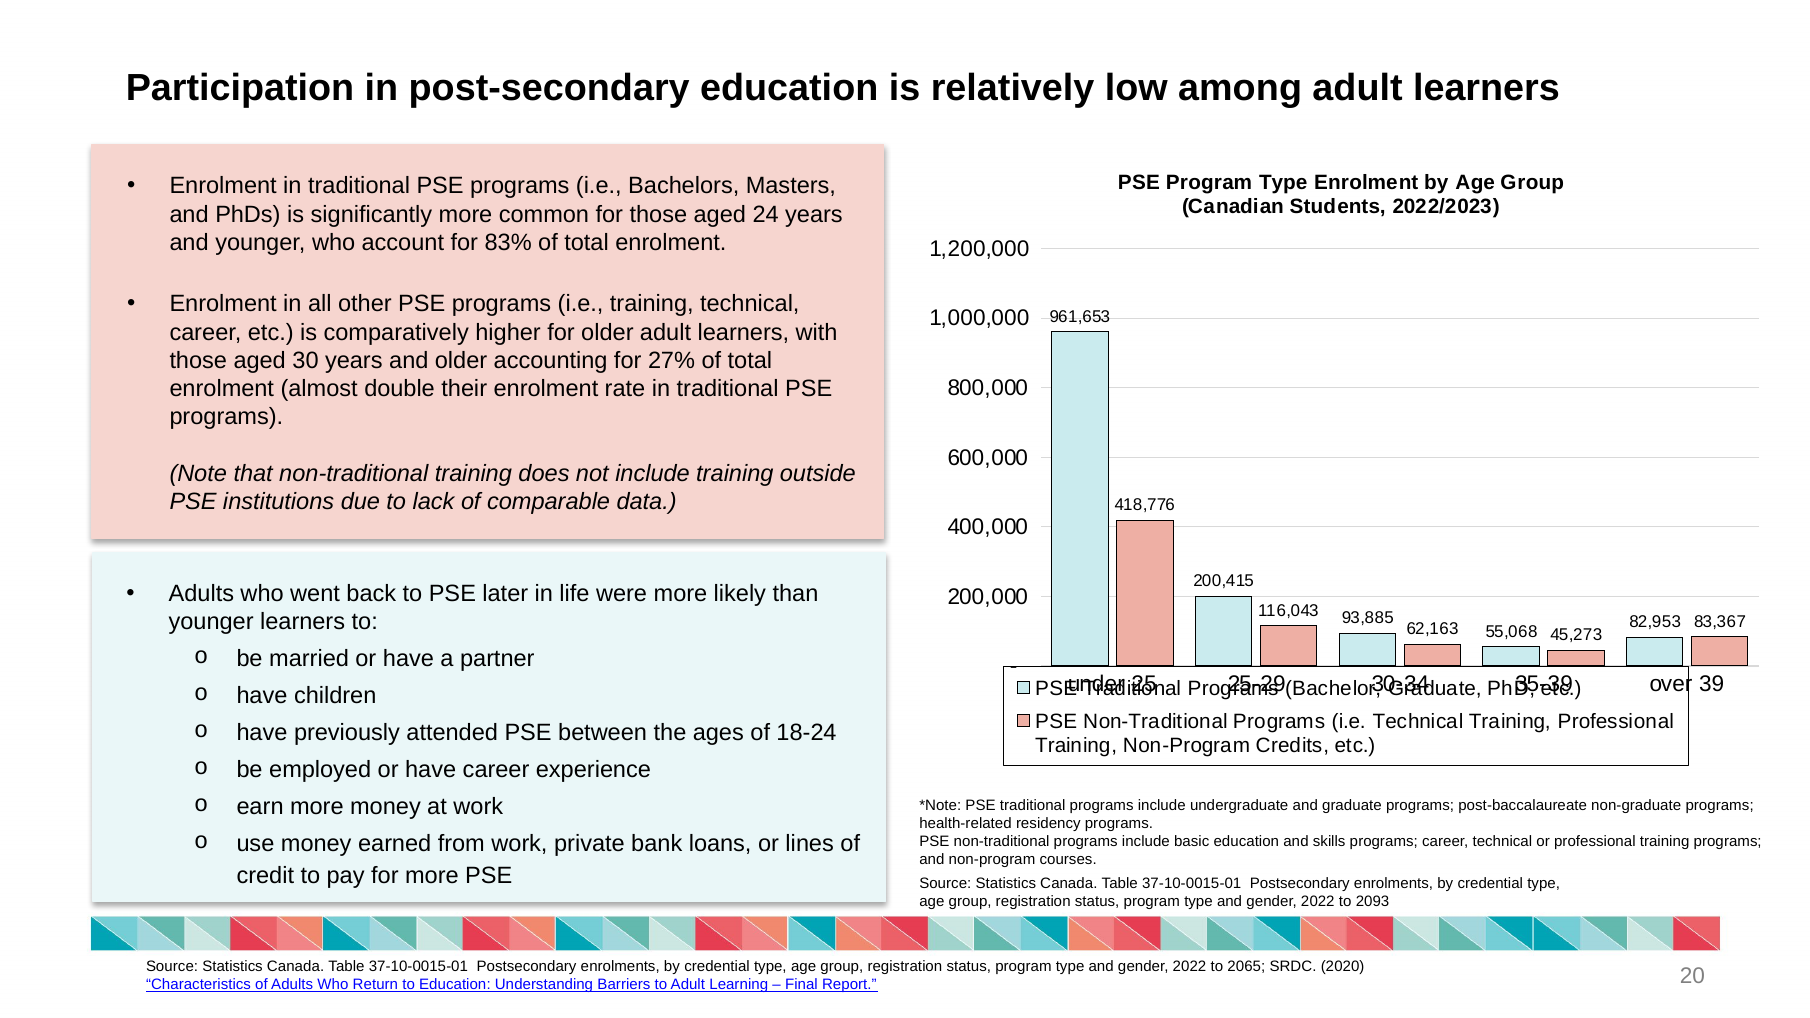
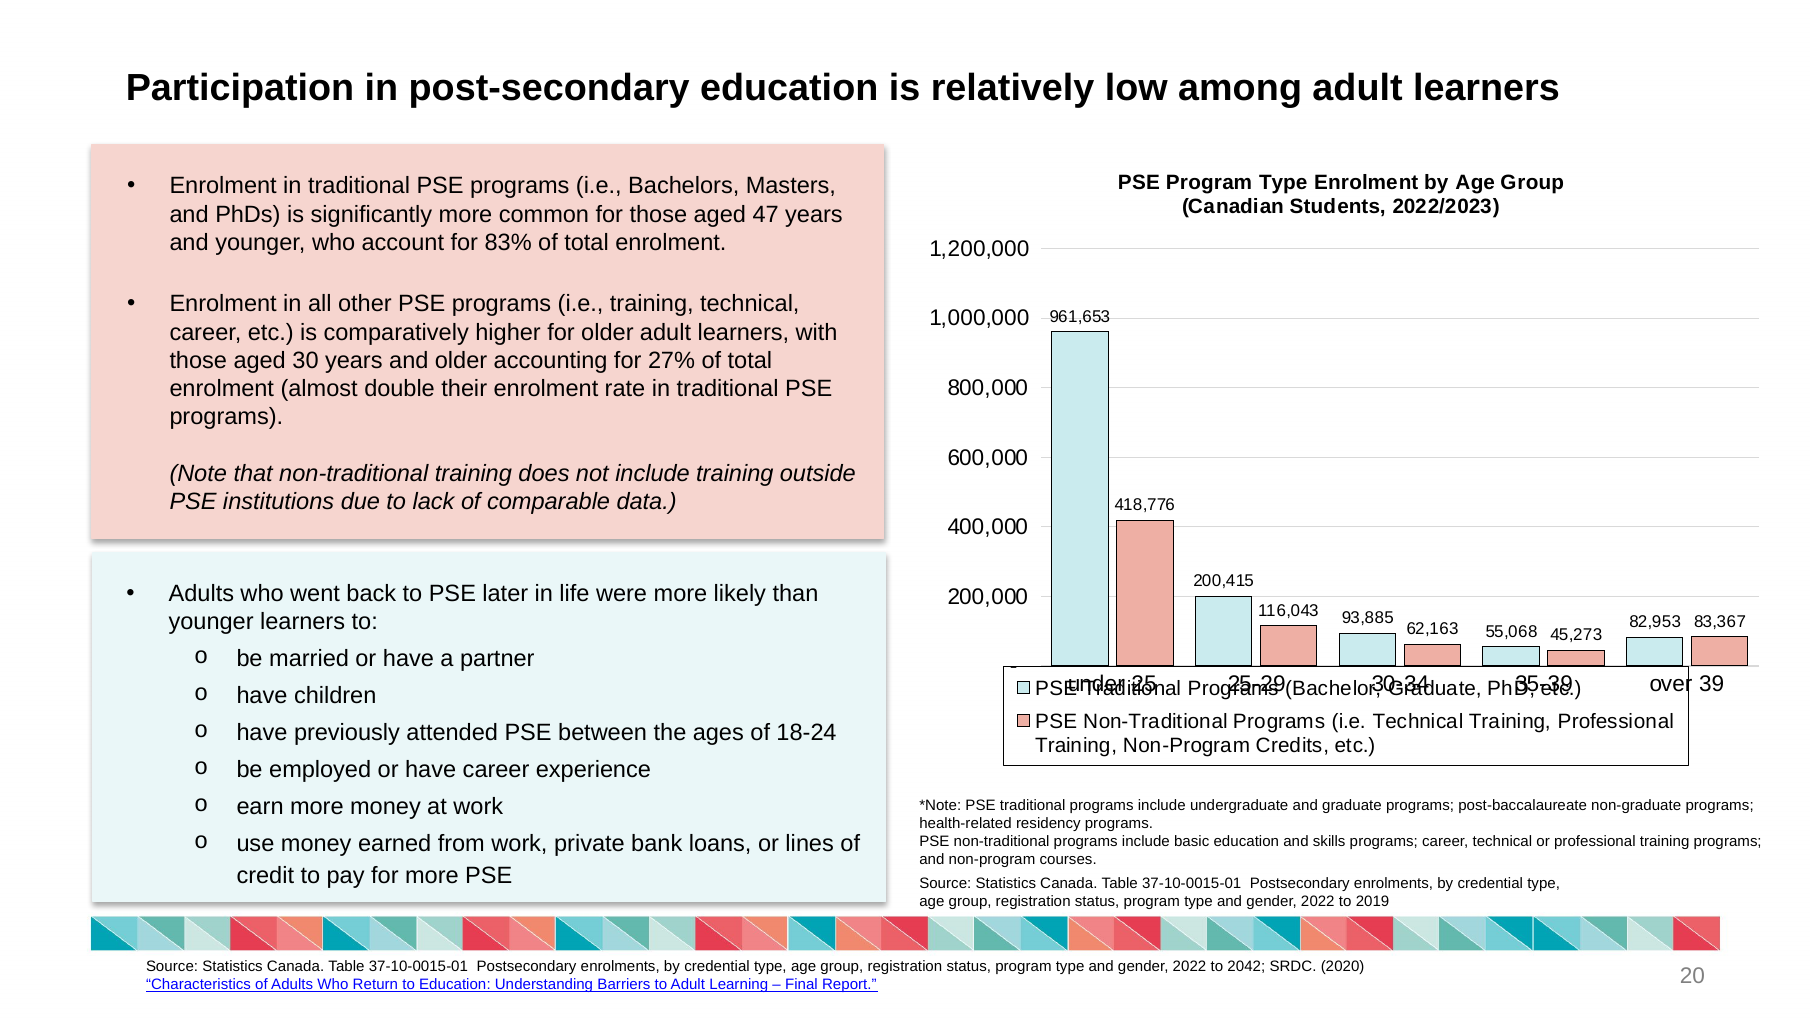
24: 24 -> 47 (766, 214)
2093: 2093 -> 2019 (1373, 902)
2065: 2065 -> 2042 (1246, 966)
